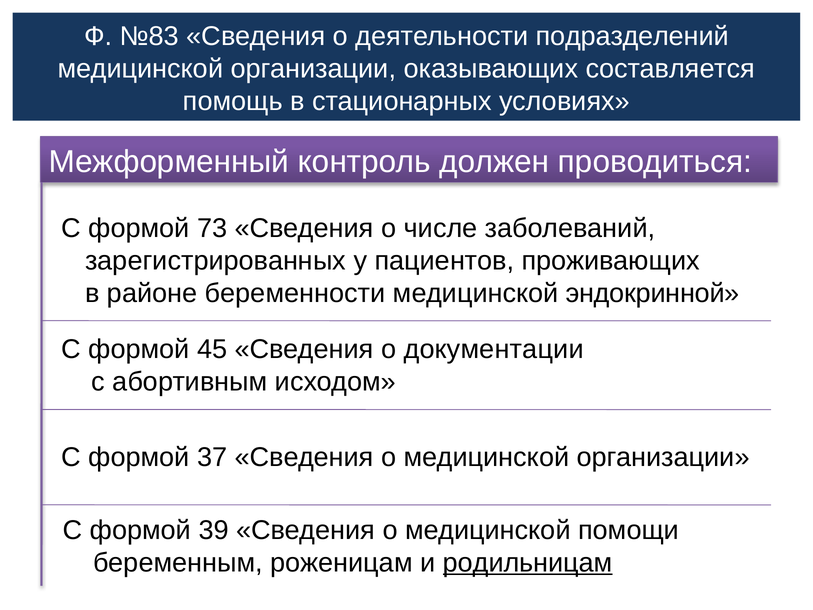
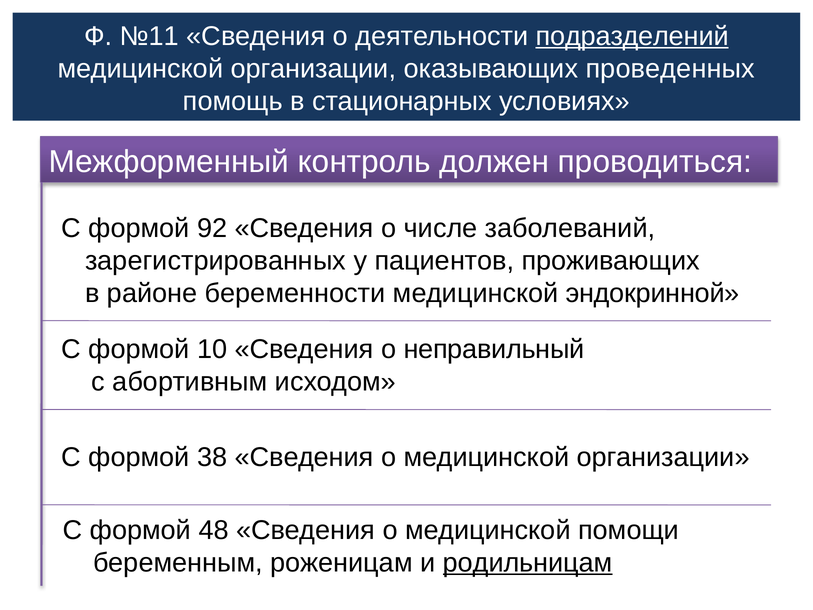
№83: №83 -> №11 (149, 36)
подразделений underline: none -> present (632, 36)
составляется: составляется -> проведенных (670, 69)
73: 73 -> 92 (212, 228)
45: 45 -> 10 (212, 349)
документации: документации -> неправильный (494, 349)
37: 37 -> 38 (212, 457)
39: 39 -> 48 (214, 530)
